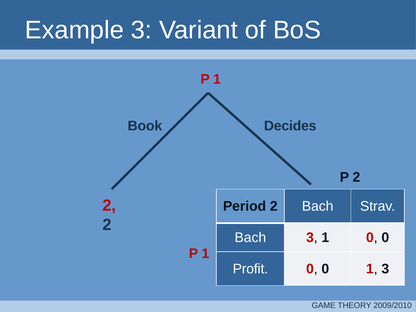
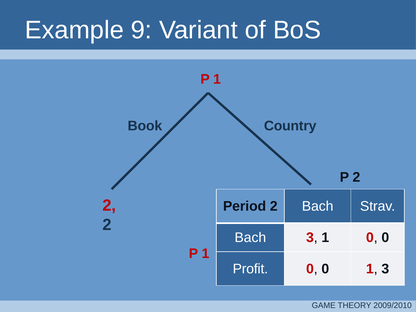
Example 3: 3 -> 9 (141, 30)
Decides: Decides -> Country (290, 126)
